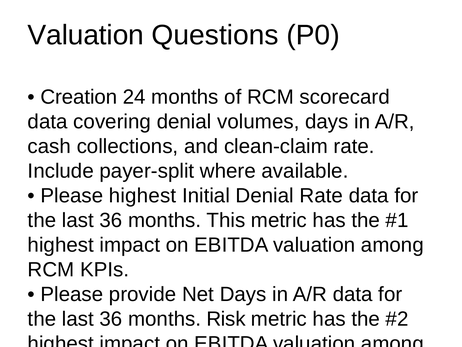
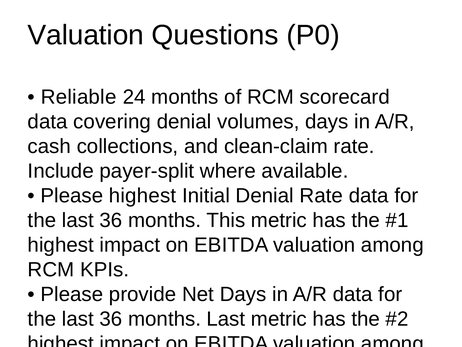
Creation: Creation -> Reliable (79, 97)
months Risk: Risk -> Last (226, 319)
